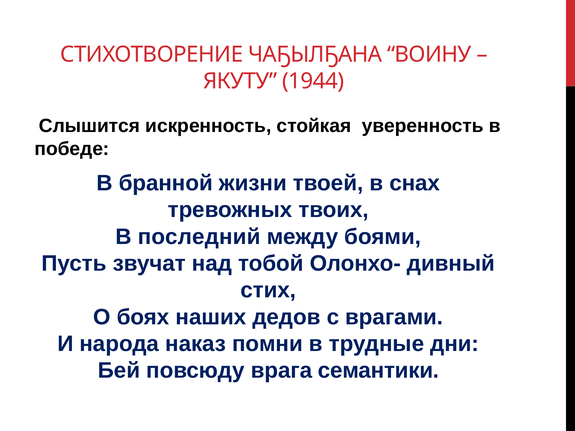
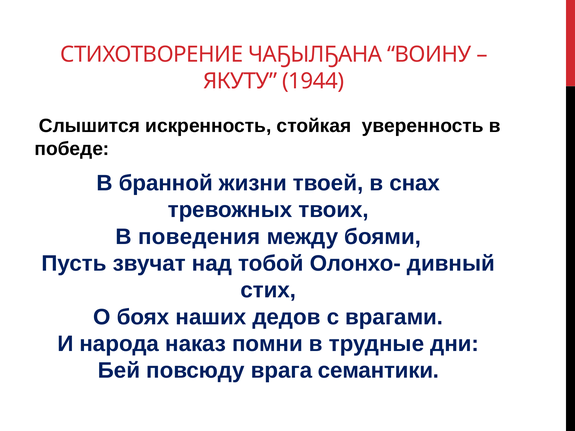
последний: последний -> поведения (199, 237)
